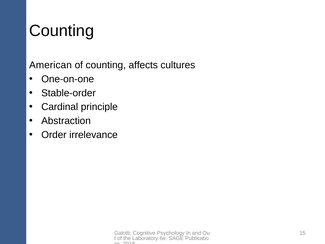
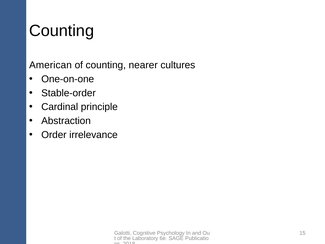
affects: affects -> nearer (143, 65)
